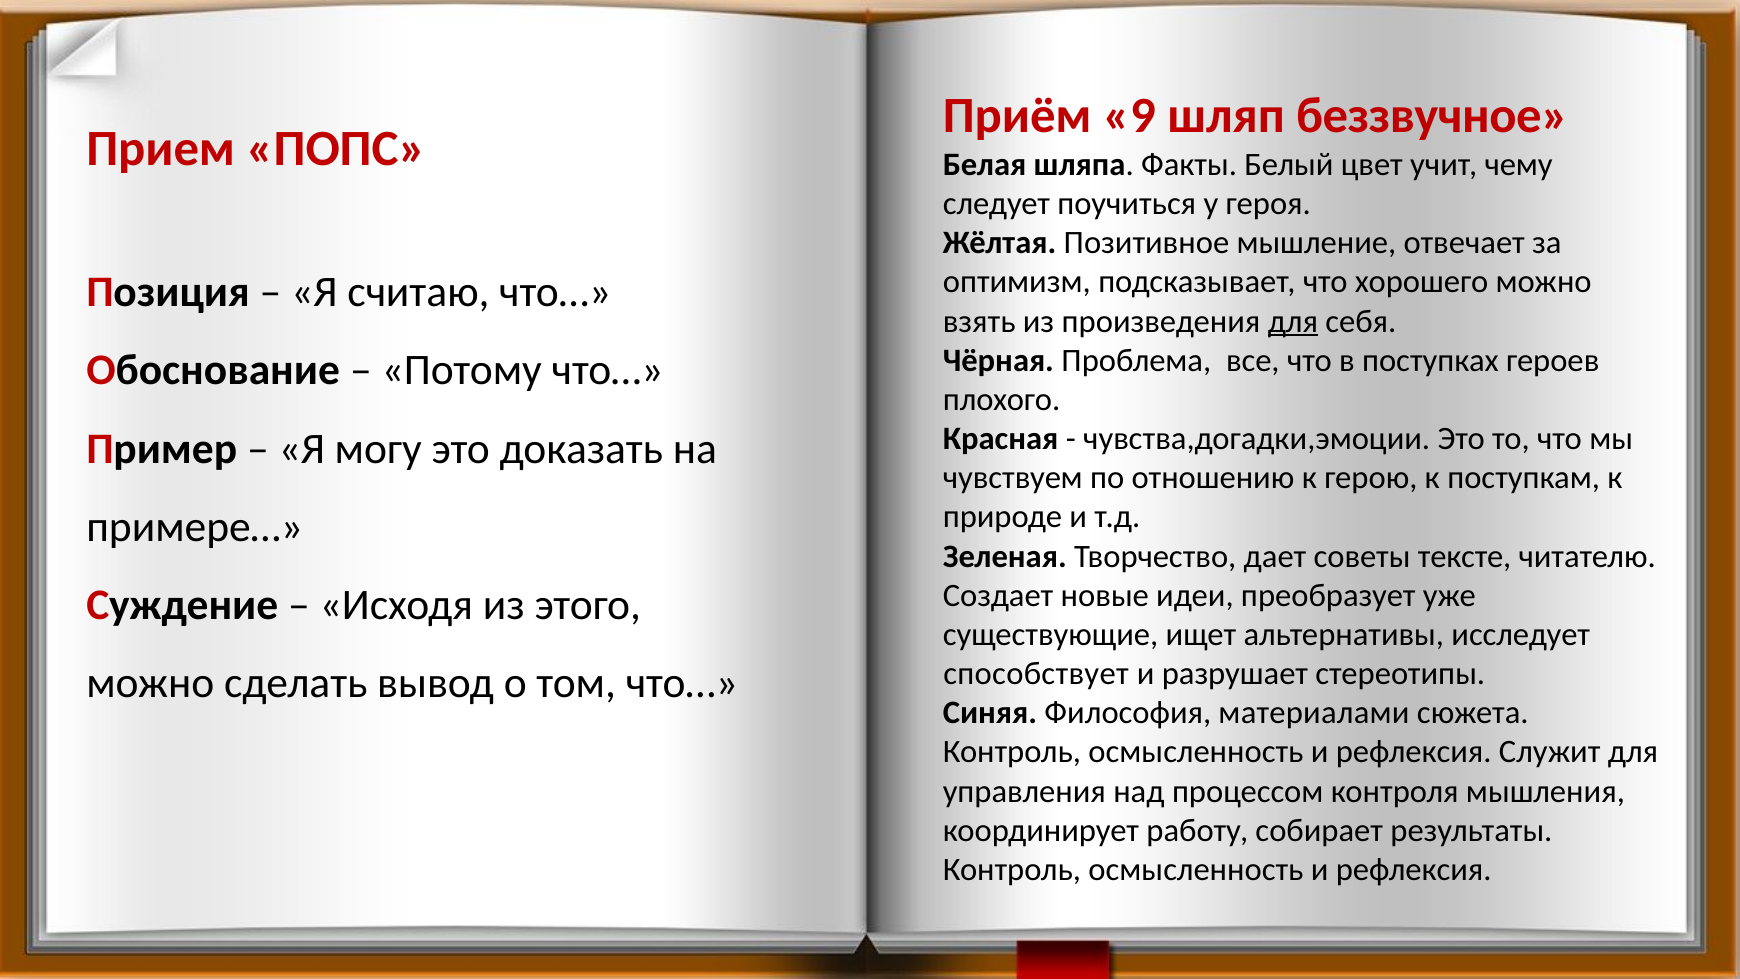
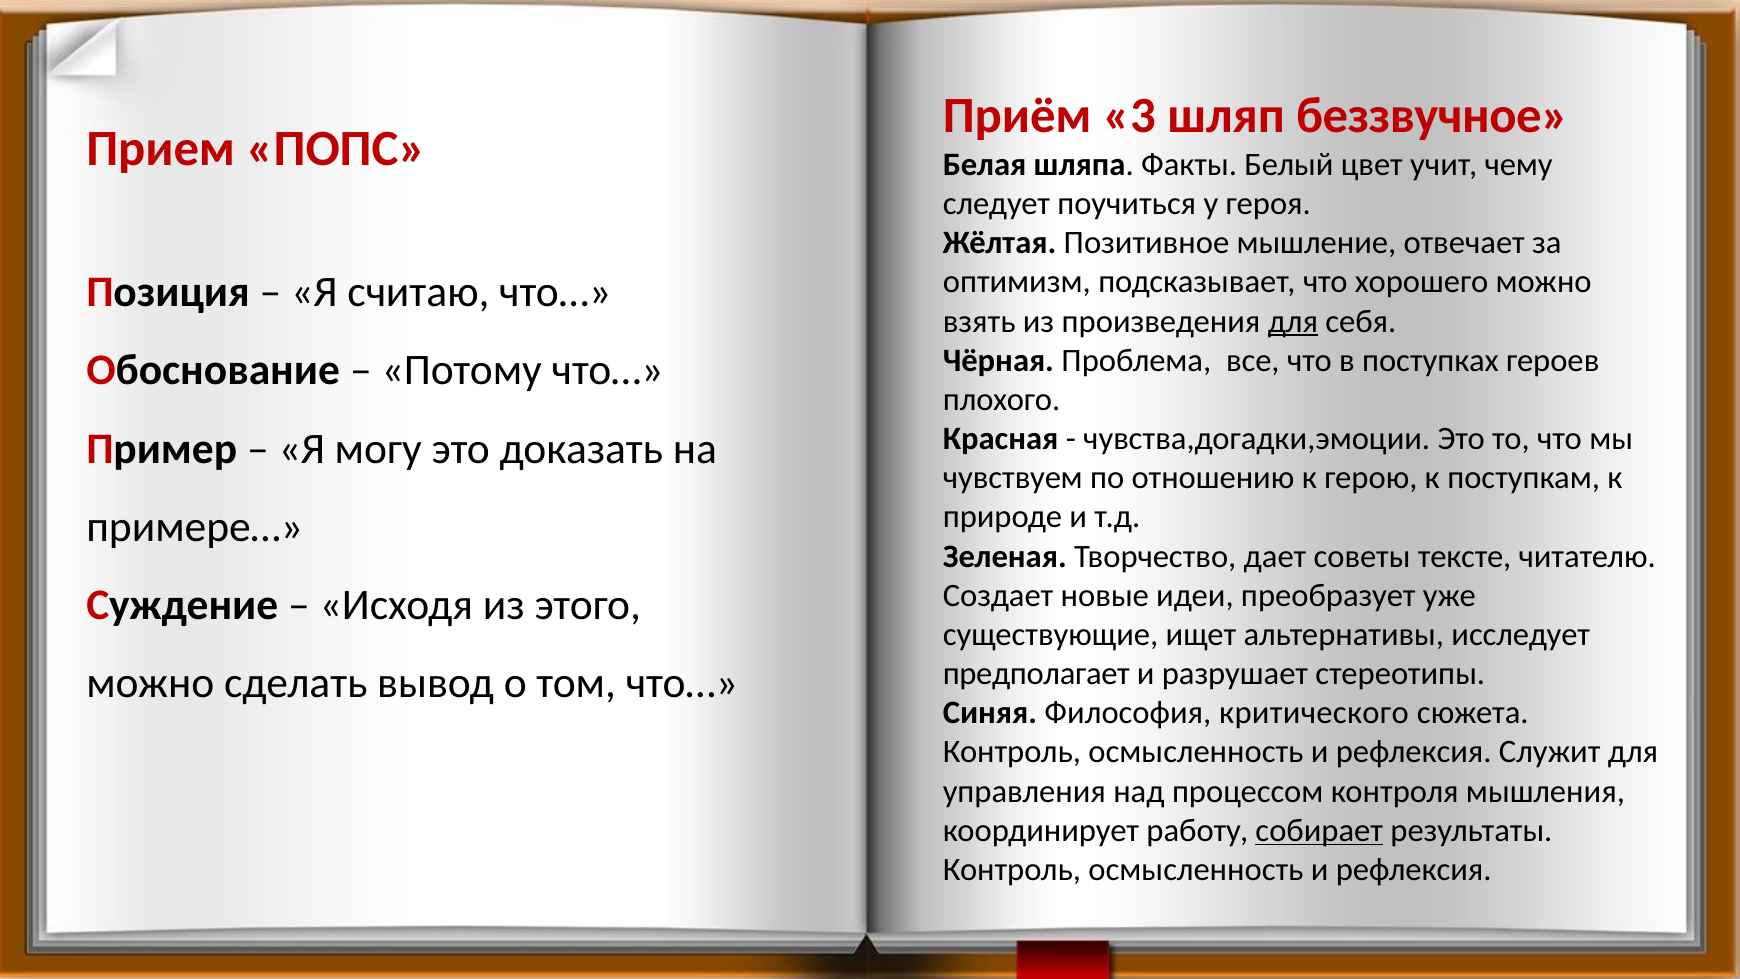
9: 9 -> 3 (1129, 116)
способствует: способствует -> предполагает (1036, 674)
материалами: материалами -> критического (1314, 713)
собирает underline: none -> present (1319, 830)
